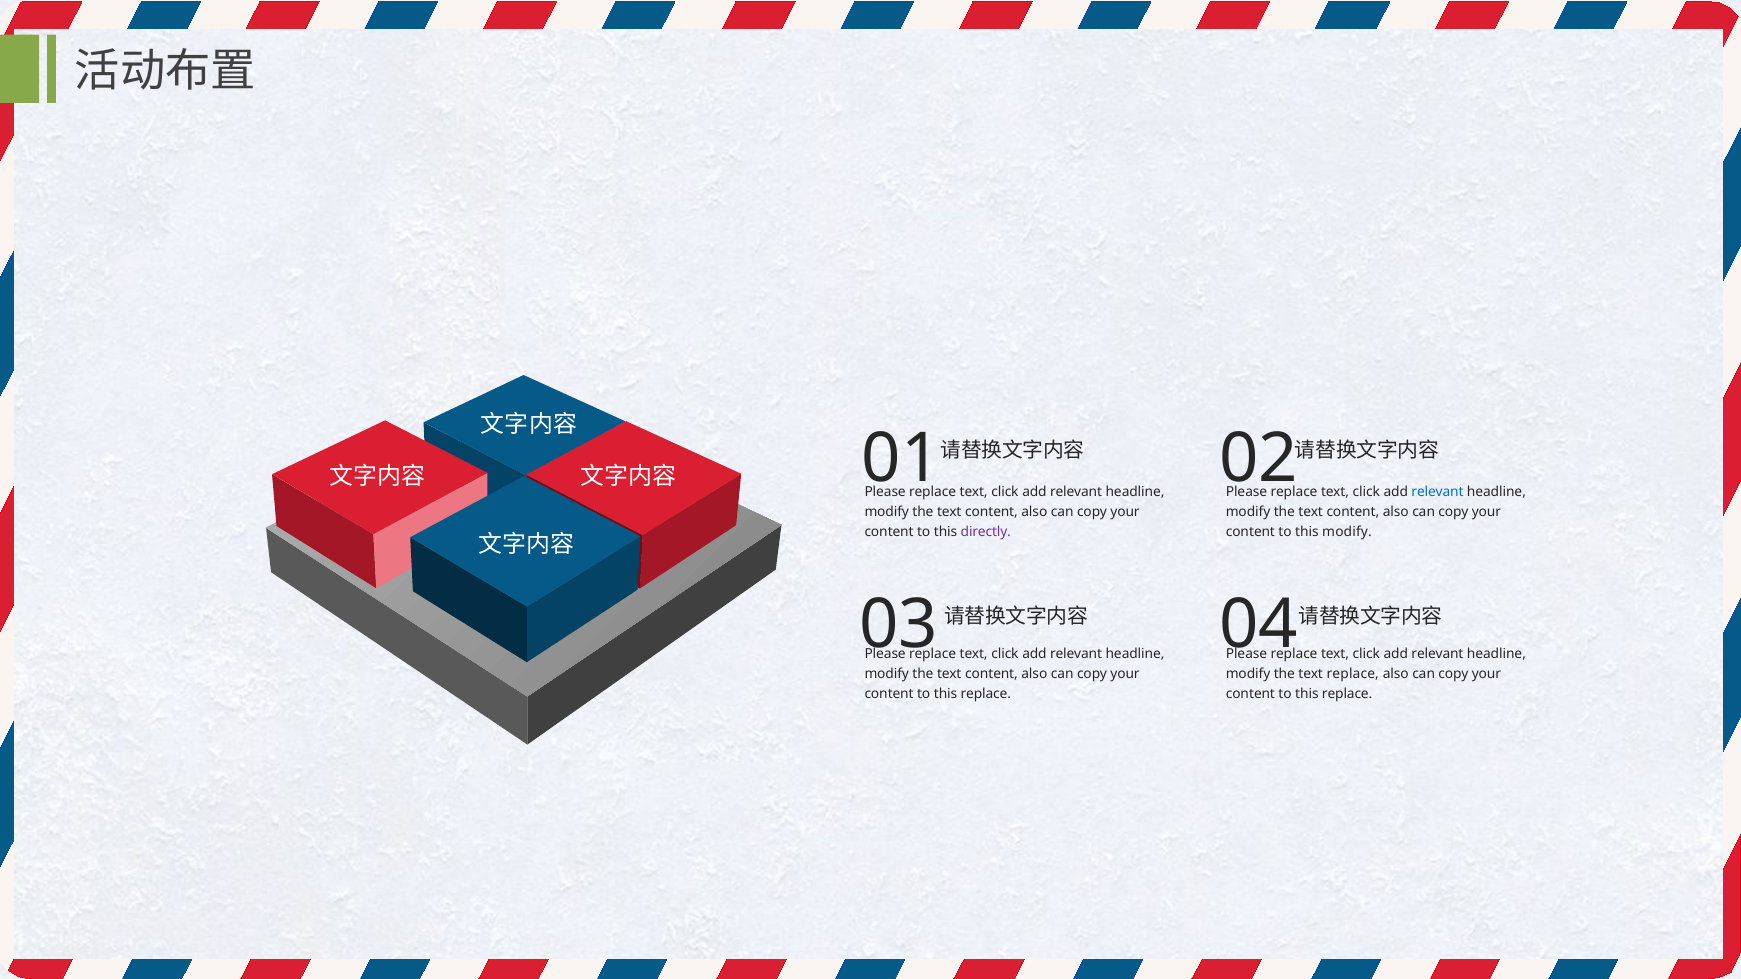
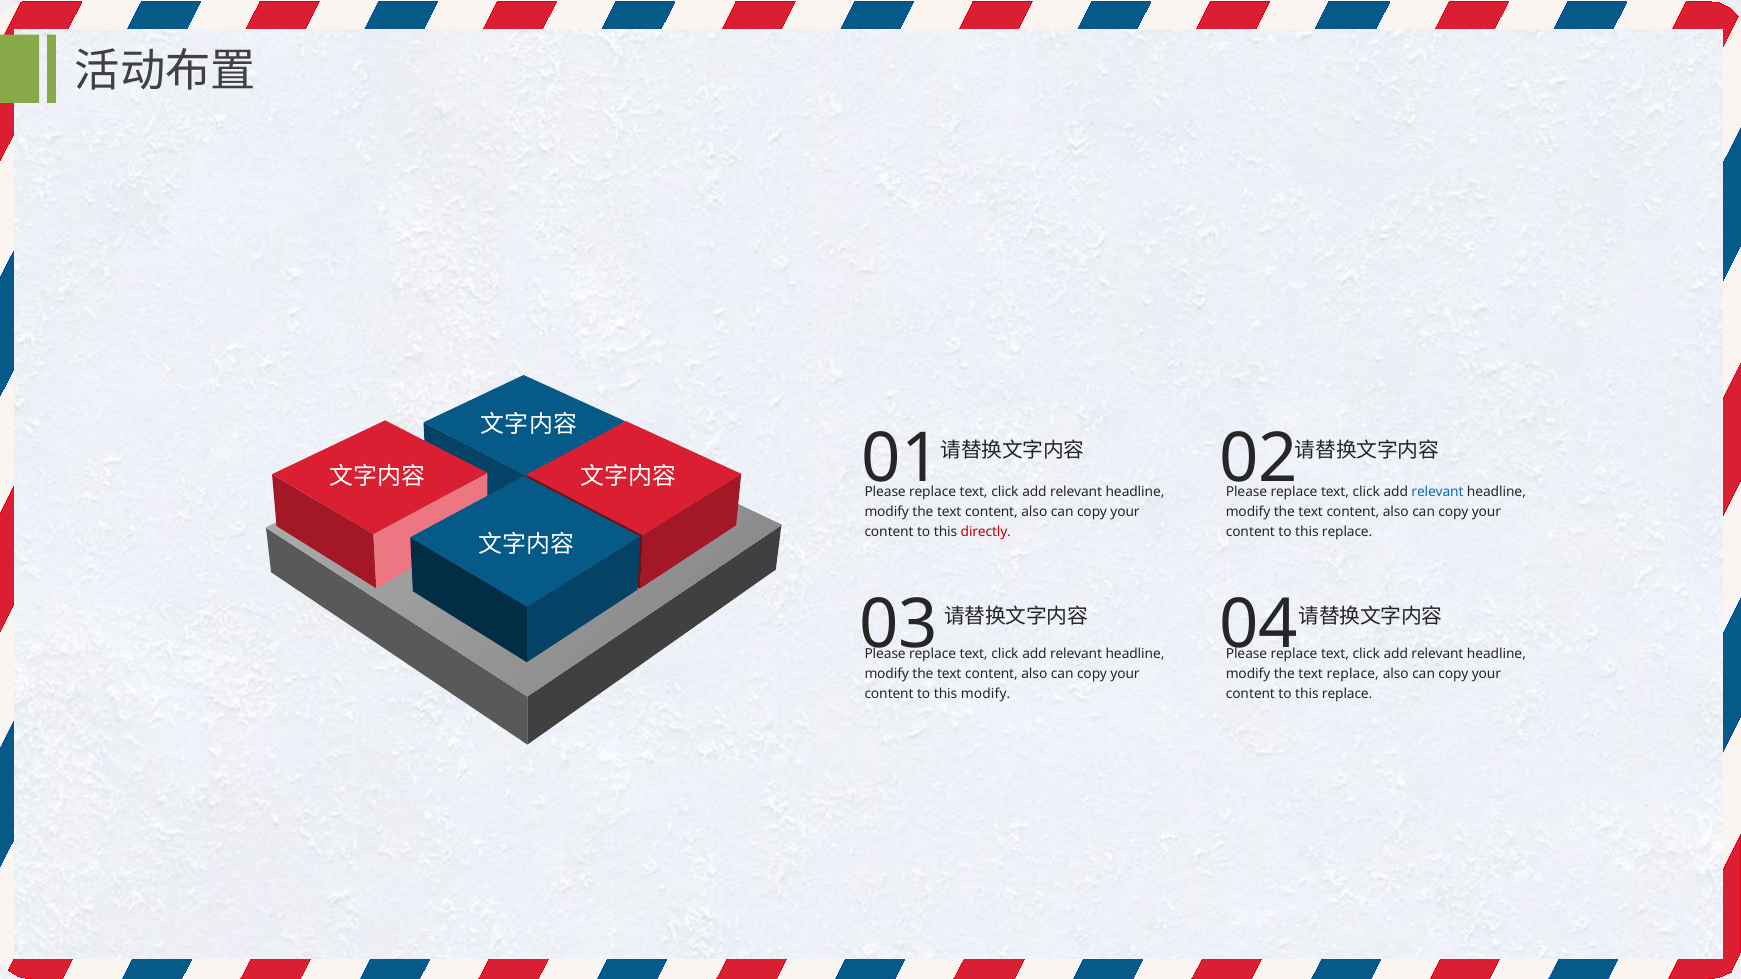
directly colour: purple -> red (986, 532)
modify: modify -> replace (1347, 532)
replace: replace -> modify (986, 694)
